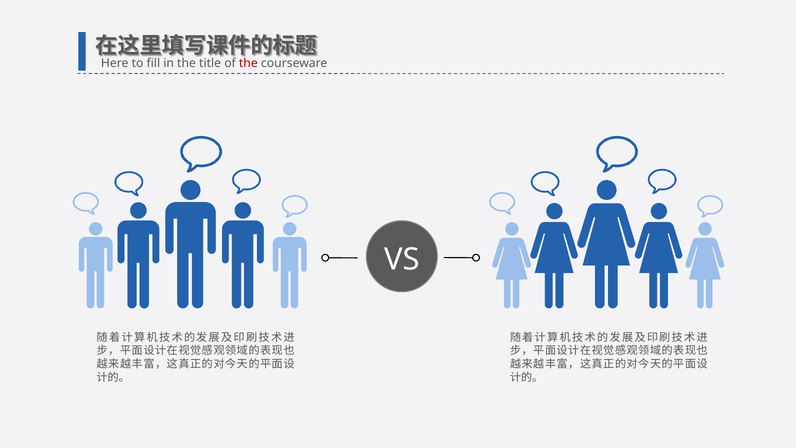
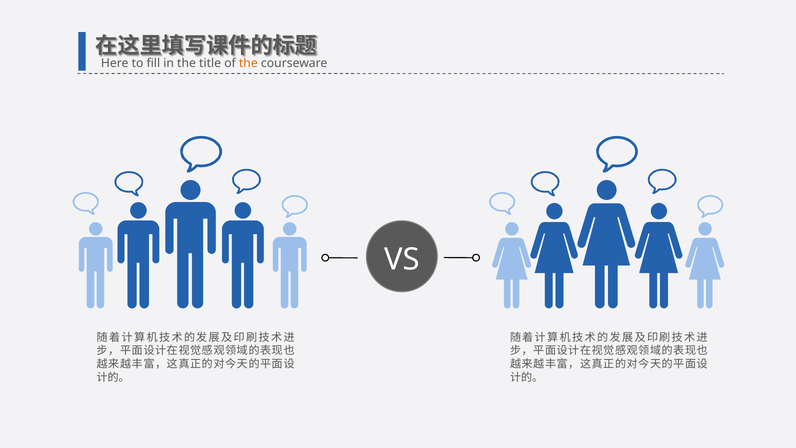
the colour: red -> orange (248, 63)
